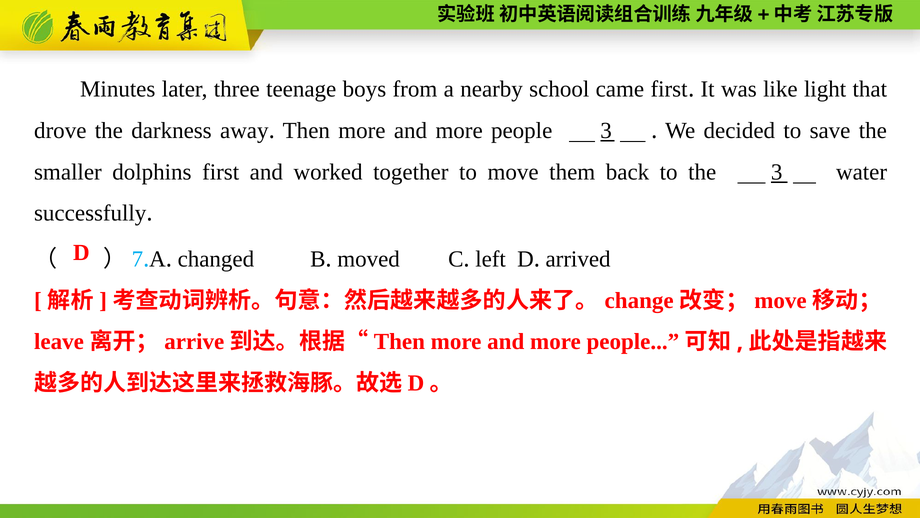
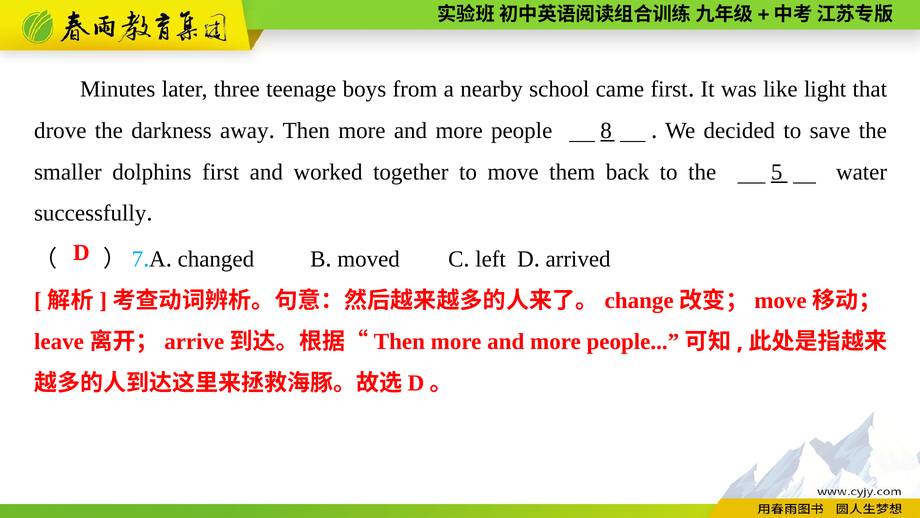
people 3: 3 -> 8 (606, 130)
the 3: 3 -> 5 (777, 172)
